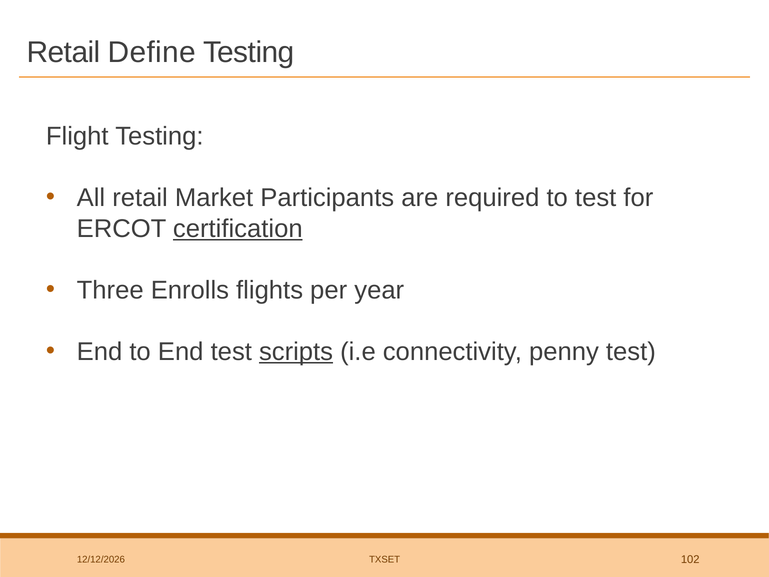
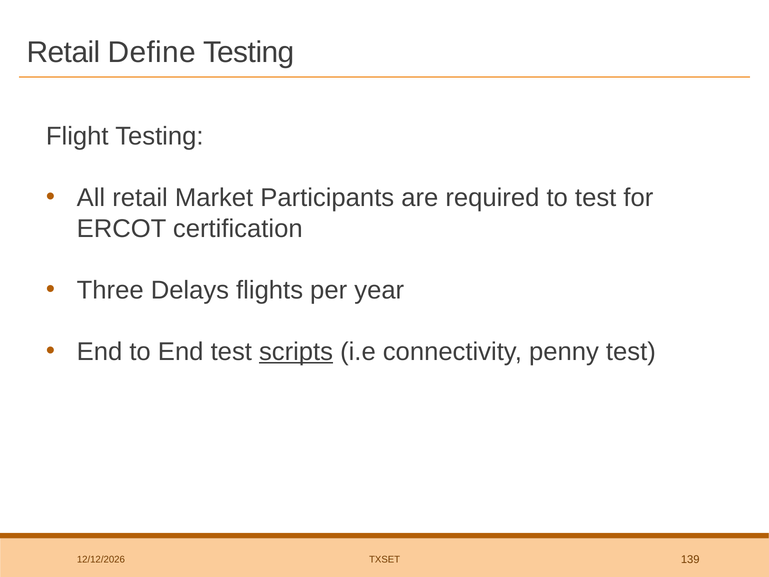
certification underline: present -> none (238, 229)
Enrolls: Enrolls -> Delays (190, 290)
102: 102 -> 139 (690, 559)
